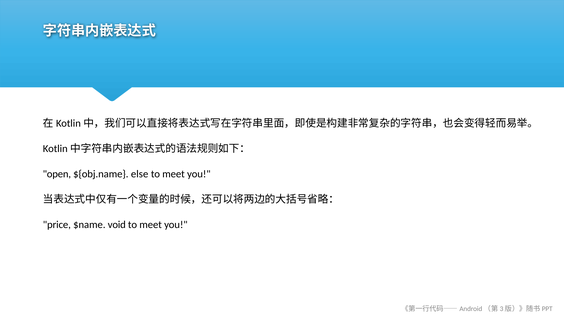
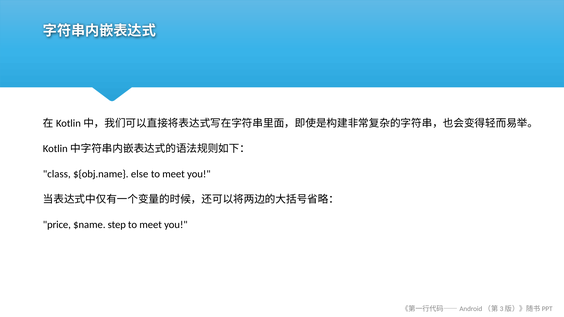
open: open -> class (57, 174)
void: void -> step (117, 225)
